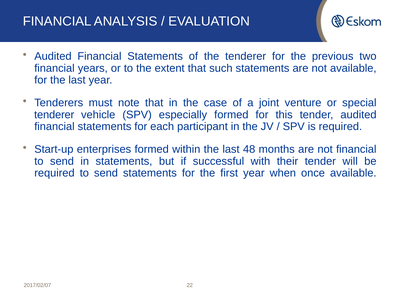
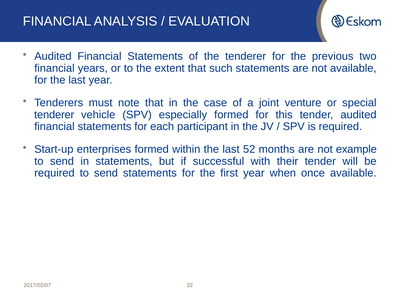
48: 48 -> 52 (249, 149)
not financial: financial -> example (356, 149)
